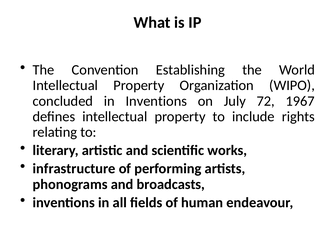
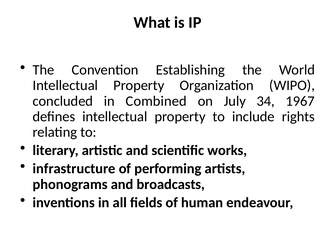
in Inventions: Inventions -> Combined (156, 101)
72: 72 -> 34 (266, 101)
